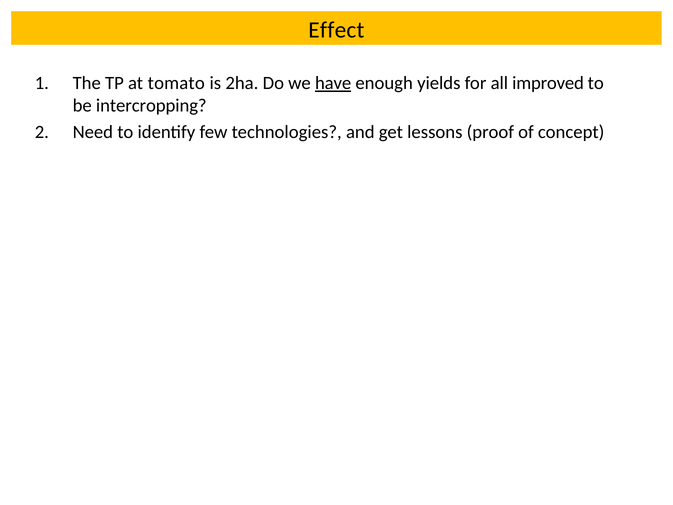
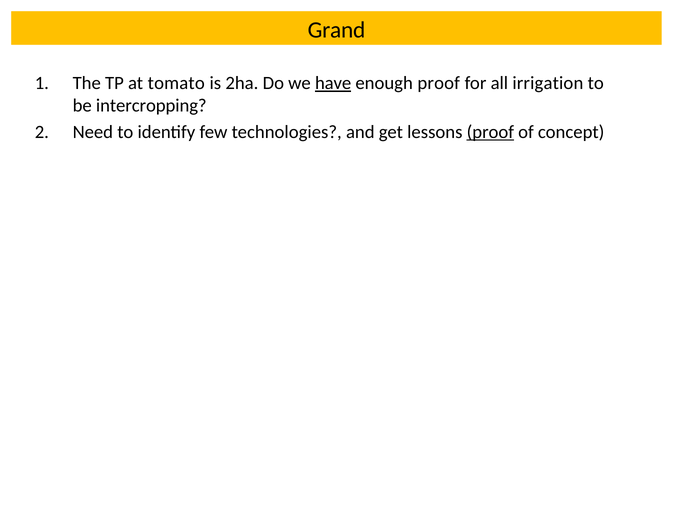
Effect: Effect -> Grand (337, 30)
enough yields: yields -> proof (439, 83)
improved: improved -> irrigation (548, 83)
proof underline: none -> present (490, 132)
